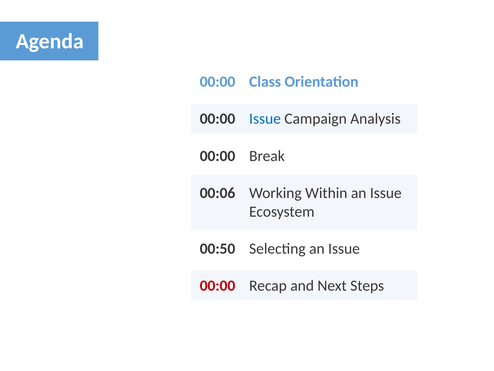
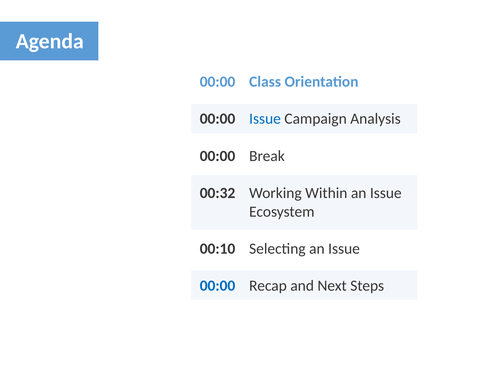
00:06: 00:06 -> 00:32 (218, 193)
00:50: 00:50 -> 00:10 (218, 248)
00:00 colour: red -> blue (218, 285)
